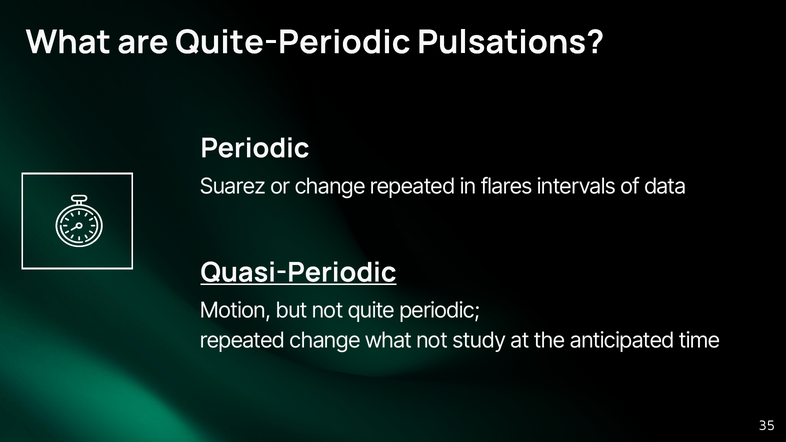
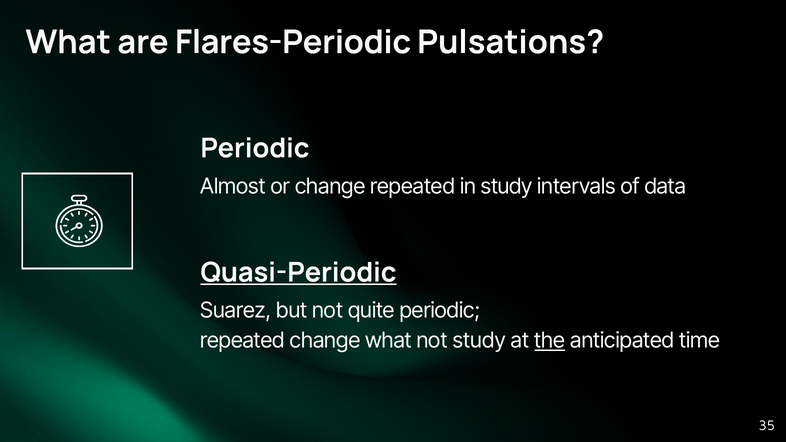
Quite-Periodic: Quite-Periodic -> Flares-Periodic (293, 42)
Suarez: Suarez -> Almost (233, 186)
in flares: flares -> study (507, 186)
Motion: Motion -> Suarez (236, 311)
the underline: none -> present (550, 341)
